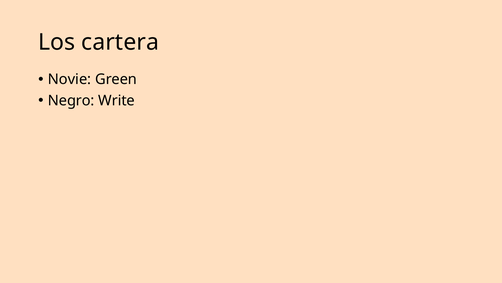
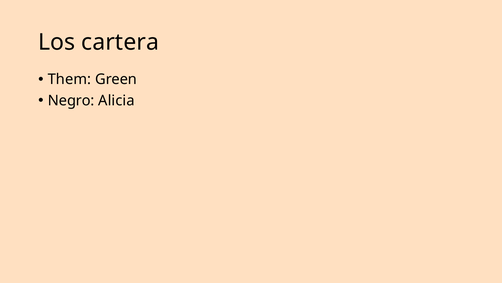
Novie: Novie -> Them (69, 79)
Write: Write -> Alicia (116, 100)
